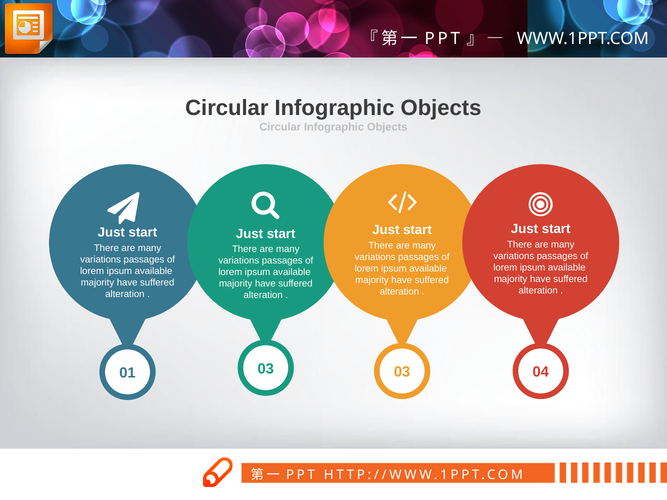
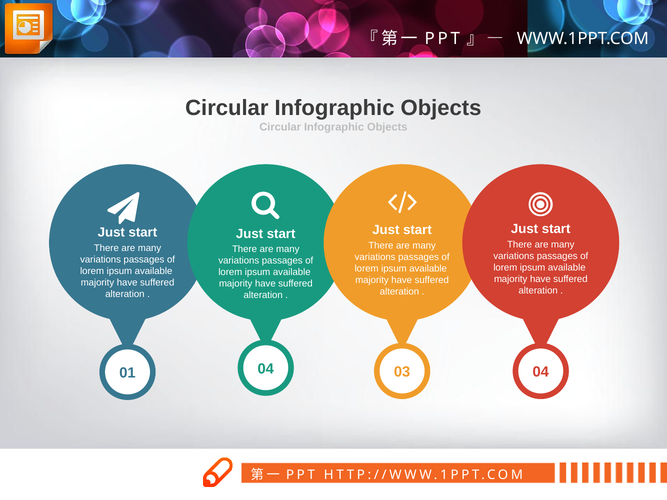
01 03: 03 -> 04 (266, 369)
